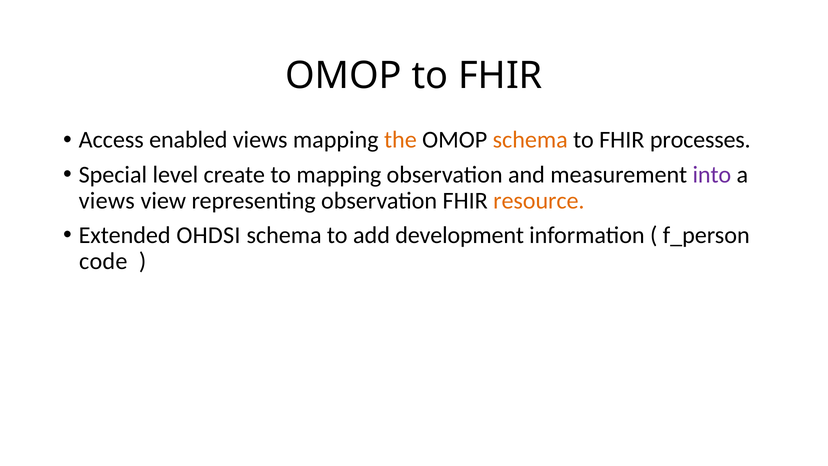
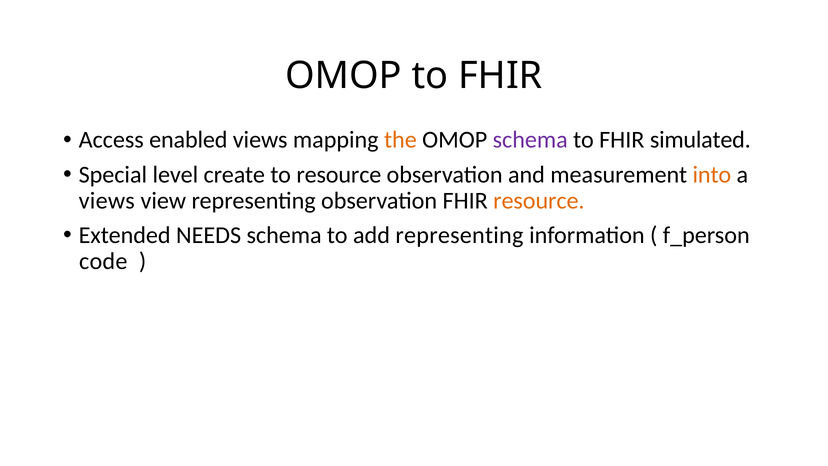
schema colour: orange -> purple (530, 140)
processes: processes -> simulated (700, 140)
to mapping: mapping -> resource (339, 175)
into colour: purple -> orange (712, 175)
OHDSI: OHDSI -> NEEDS (209, 235)
add development: development -> representing (459, 235)
